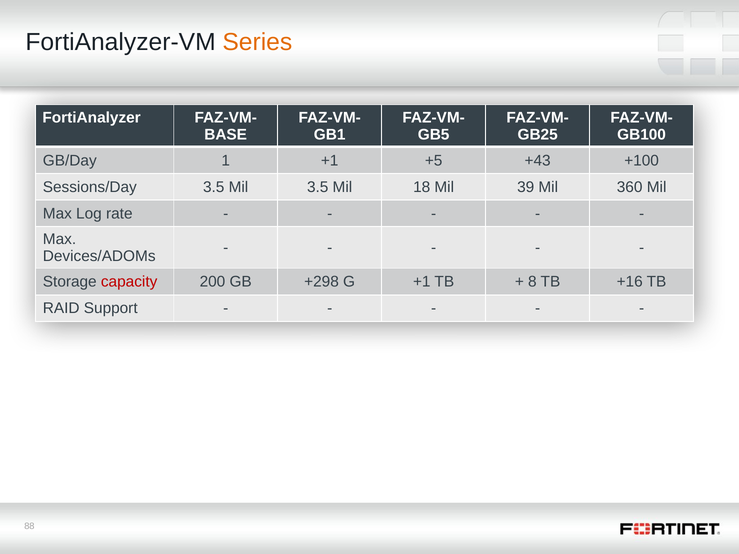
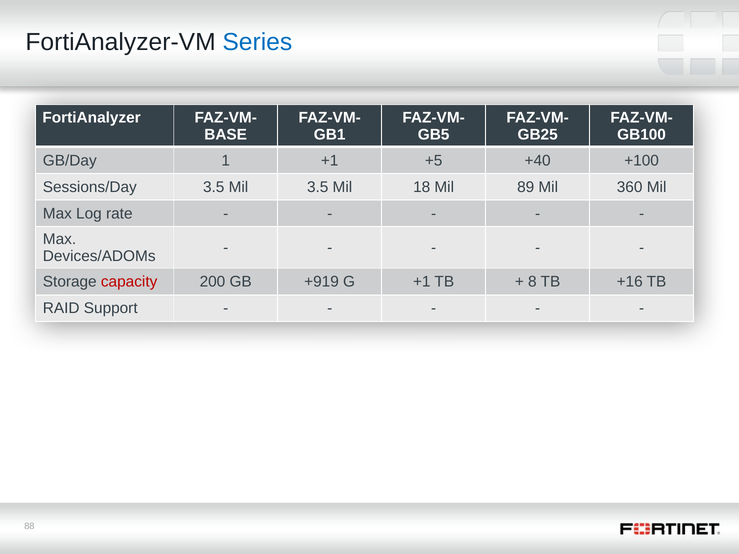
Series colour: orange -> blue (257, 42)
+43: +43 -> +40 (538, 161)
39: 39 -> 89 (526, 187)
+298: +298 -> +919 (322, 282)
